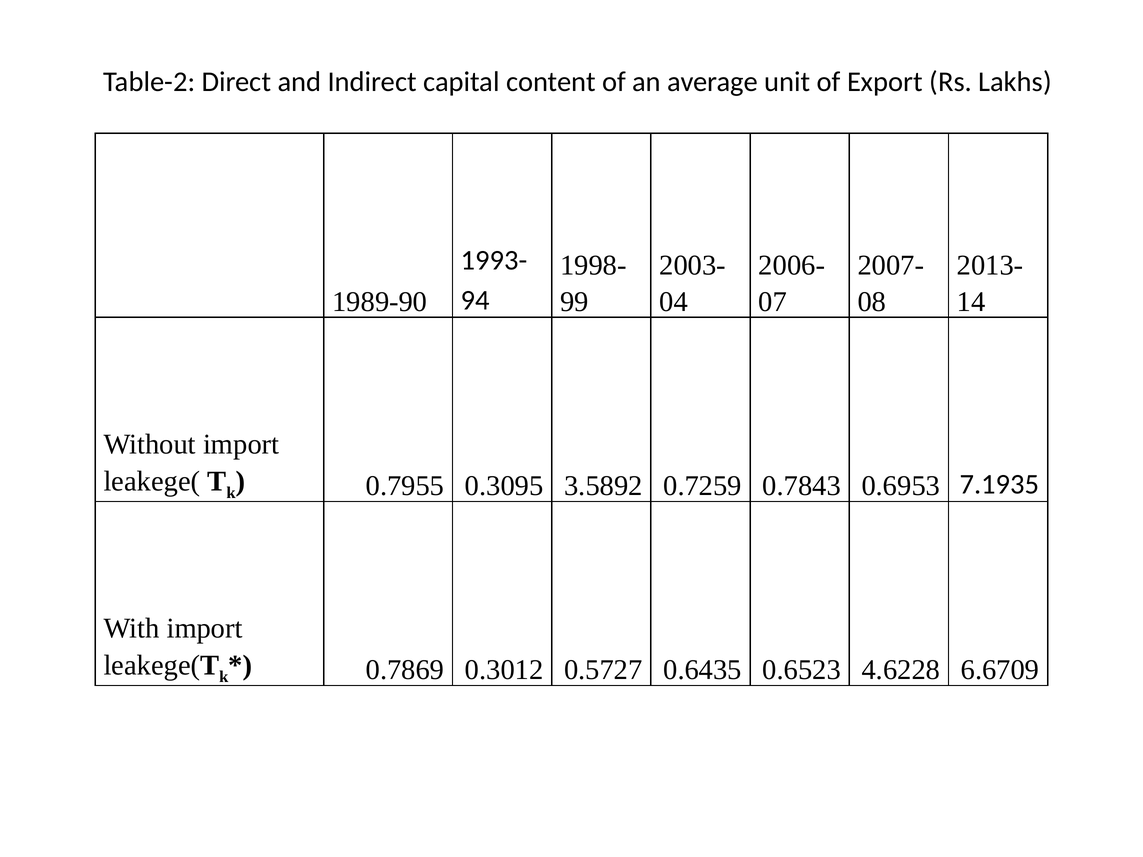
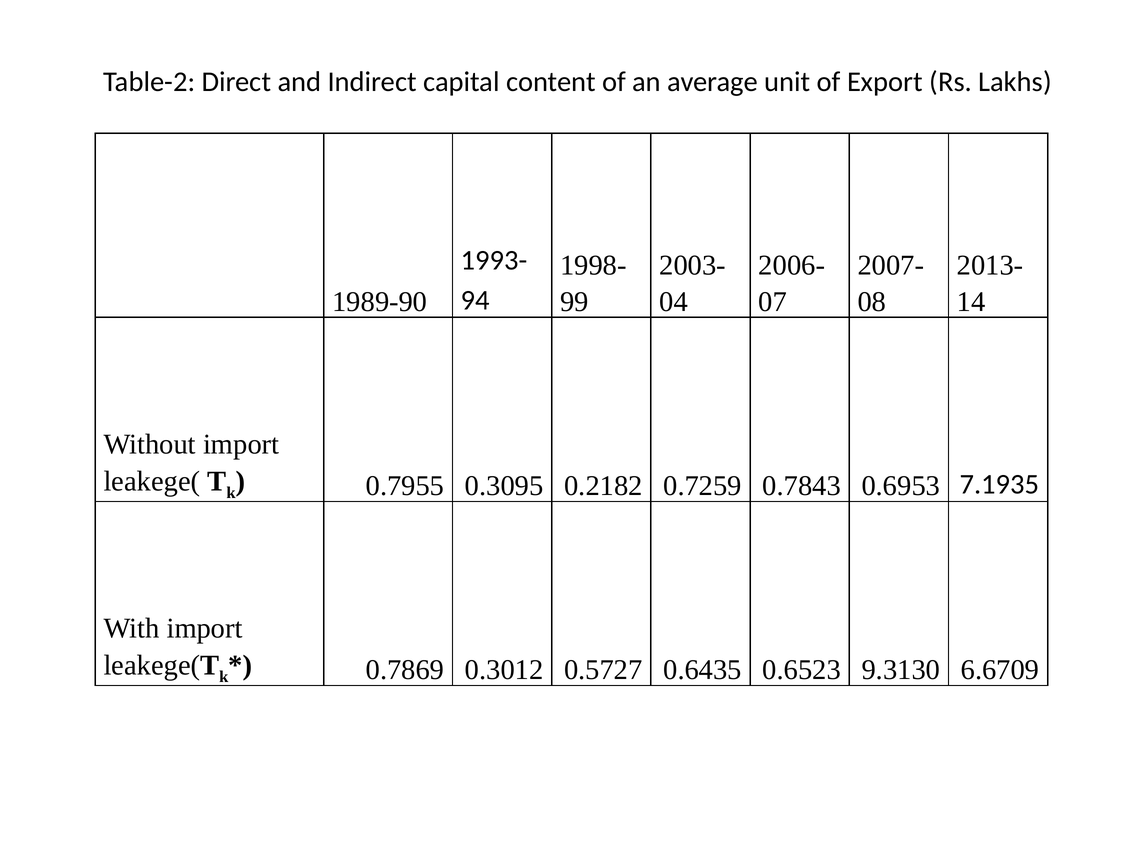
3.5892: 3.5892 -> 0.2182 (603, 486)
4.6228: 4.6228 -> 9.3130 (901, 670)
